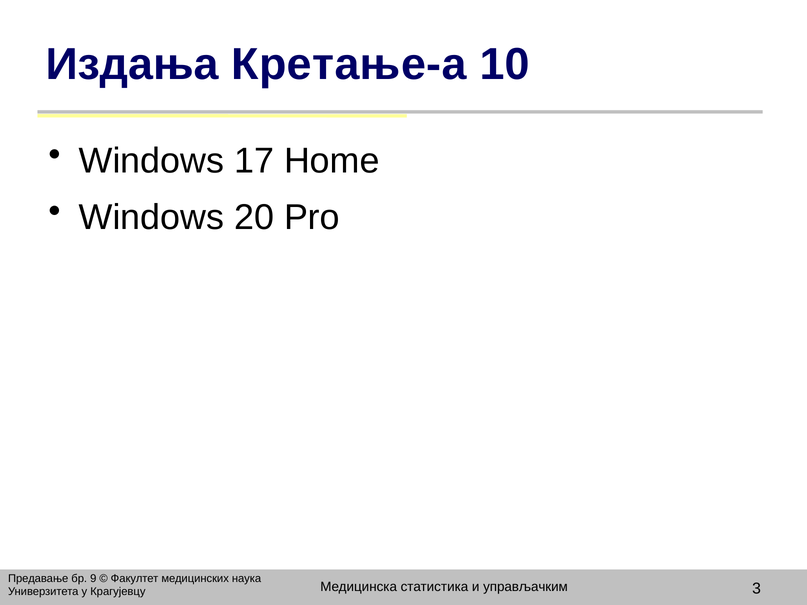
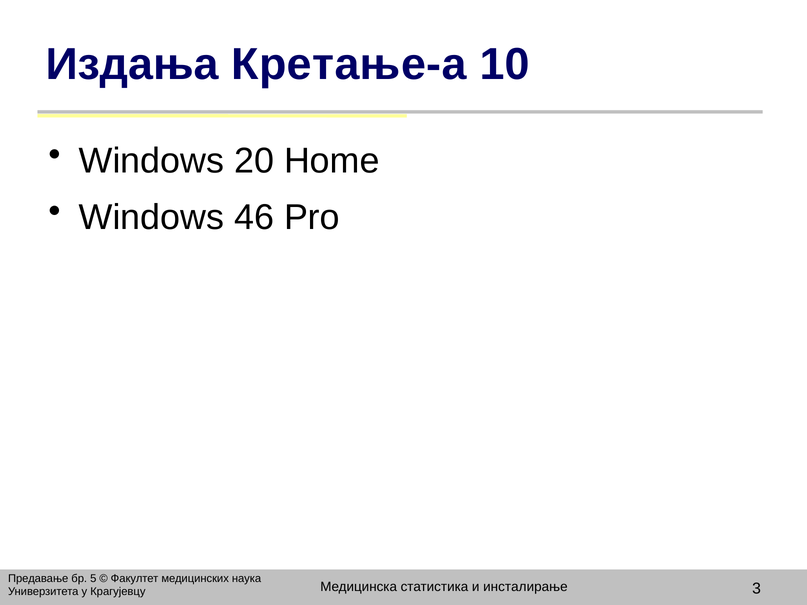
17: 17 -> 20 (254, 161)
20: 20 -> 46 (254, 217)
9: 9 -> 5 (93, 579)
управљачким: управљачким -> инсталирање (525, 587)
